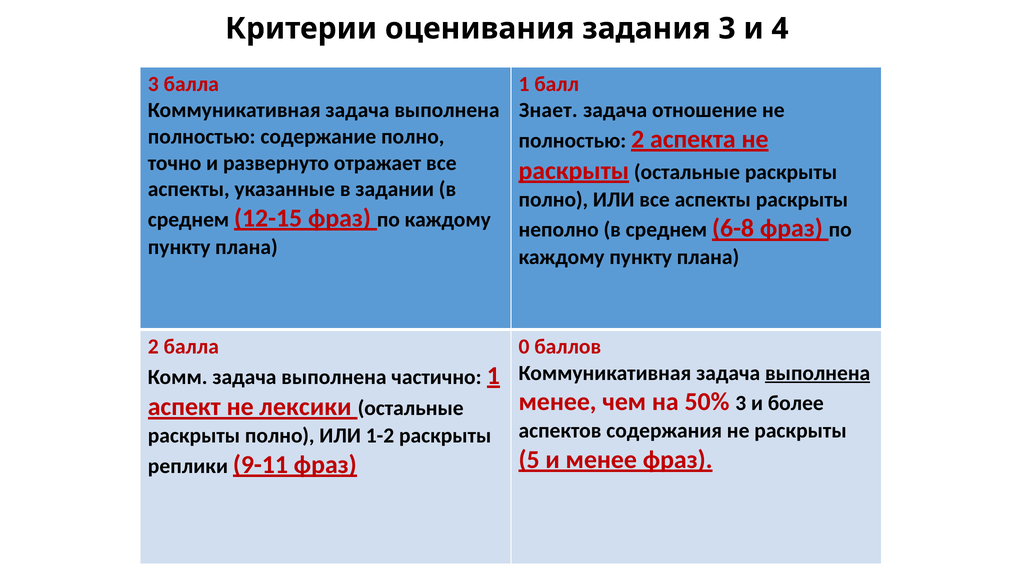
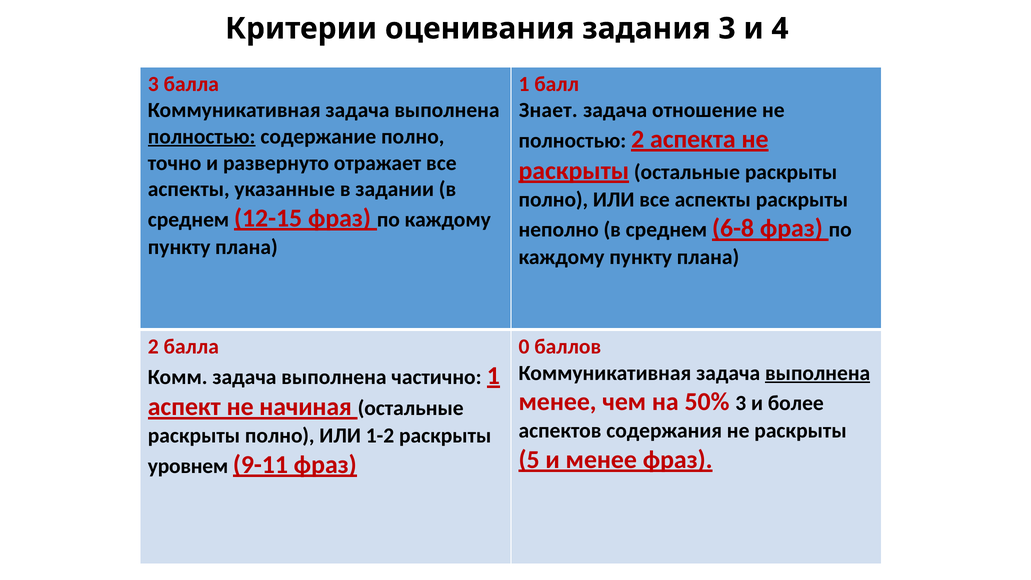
полностью underline: none -> present (202, 137)
лексики: лексики -> начиная (306, 407)
реплики: реплики -> уровнем (188, 466)
